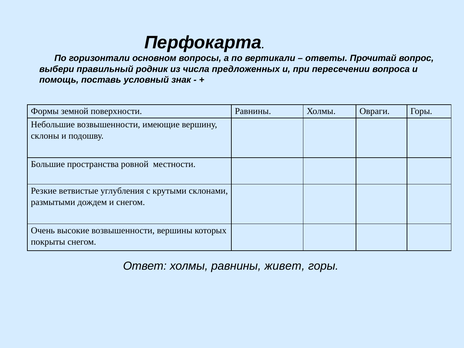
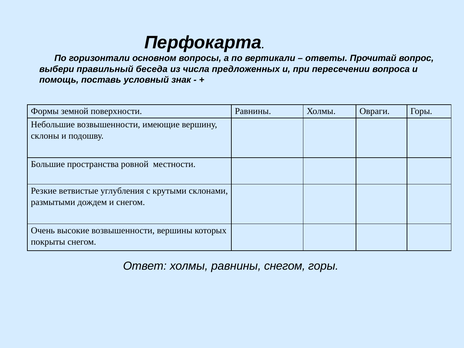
родник: родник -> беседа (152, 69)
равнины живет: живет -> снегом (285, 266)
